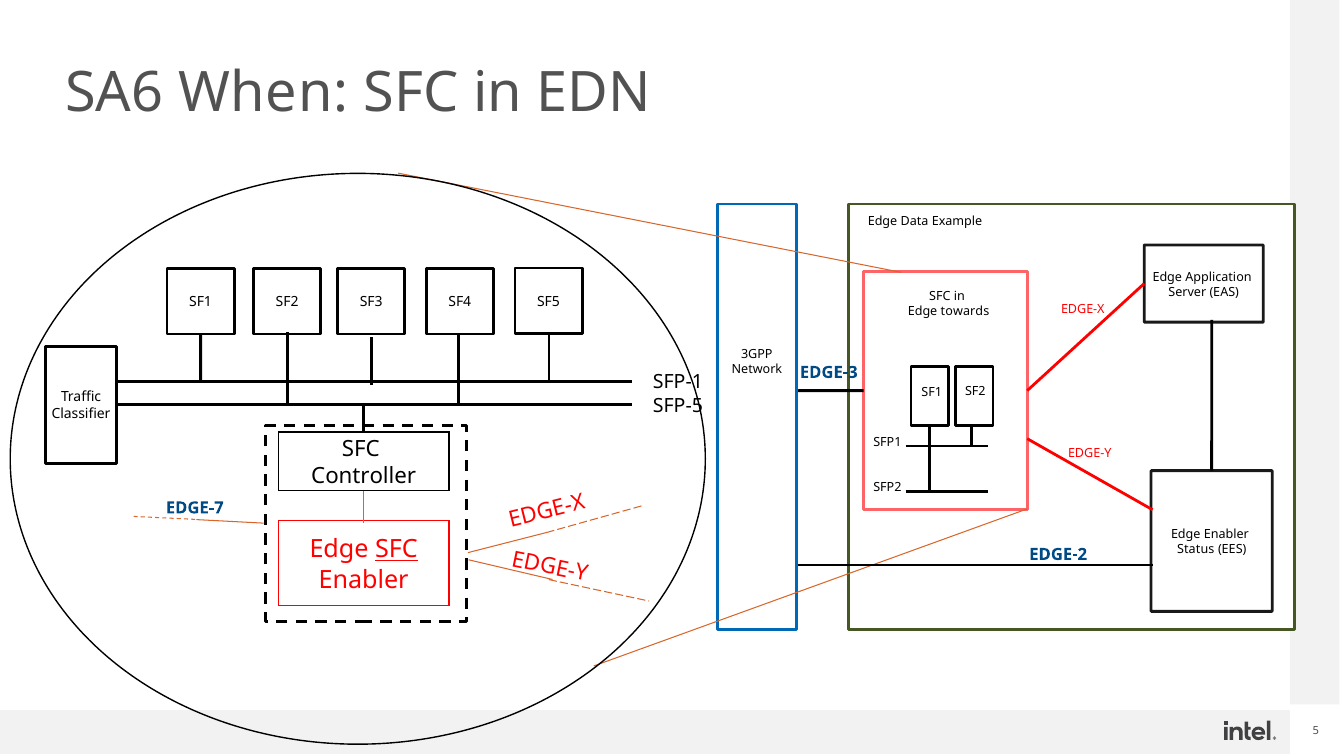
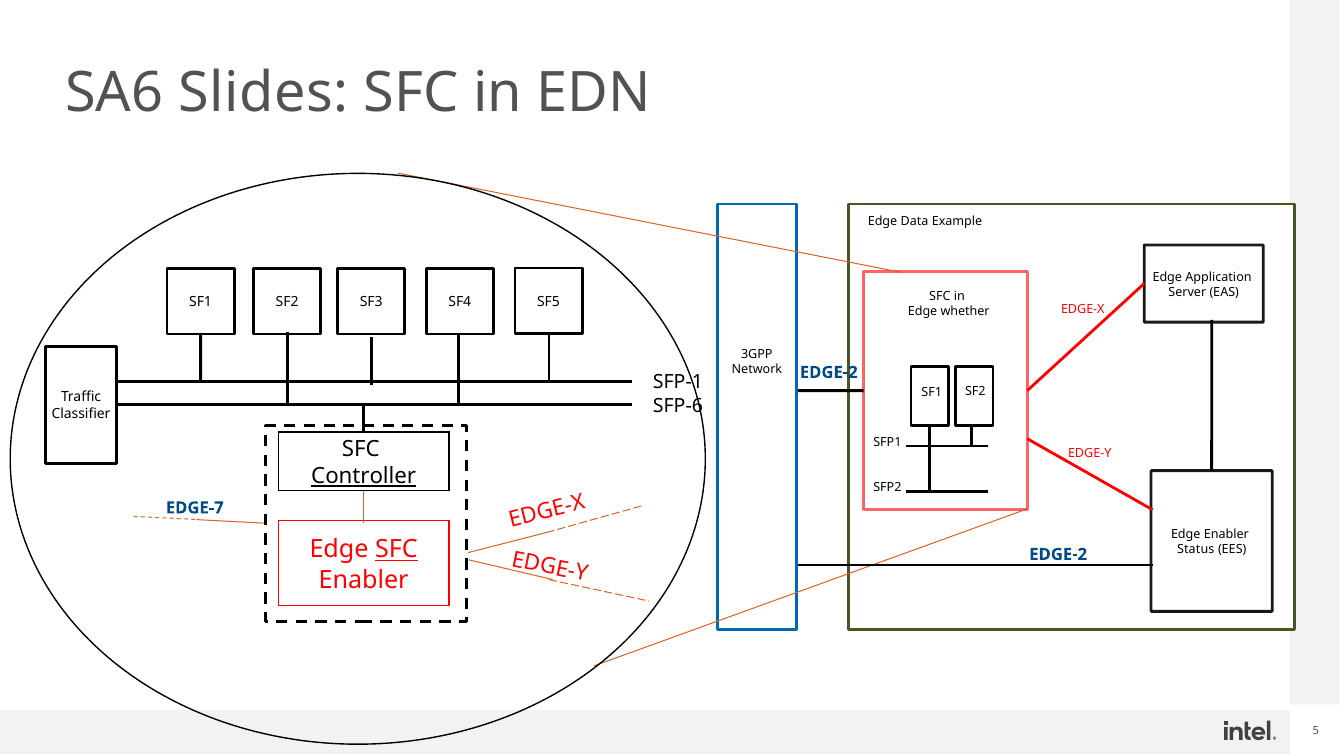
When: When -> Slides (263, 93)
towards: towards -> whether (965, 311)
EDGE-3: EDGE-3 -> EDGE-2 (829, 372)
SFP-5: SFP-5 -> SFP-6 (678, 406)
Controller underline: none -> present (364, 476)
